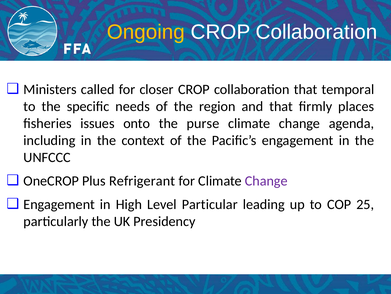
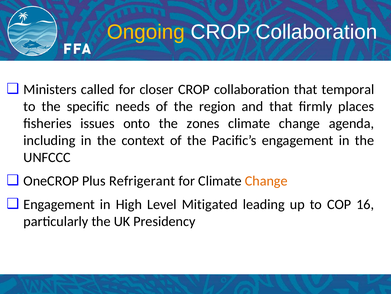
purse: purse -> zones (203, 123)
Change colour: purple -> orange (266, 180)
Particular: Particular -> Mitigated (210, 204)
25: 25 -> 16 (365, 204)
